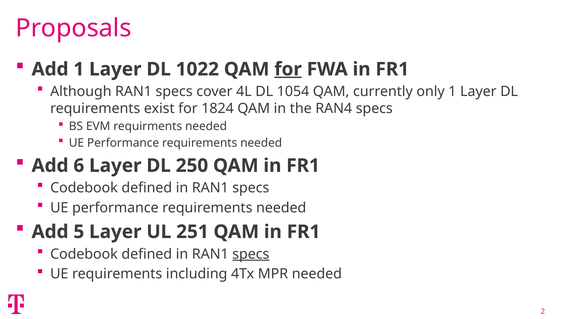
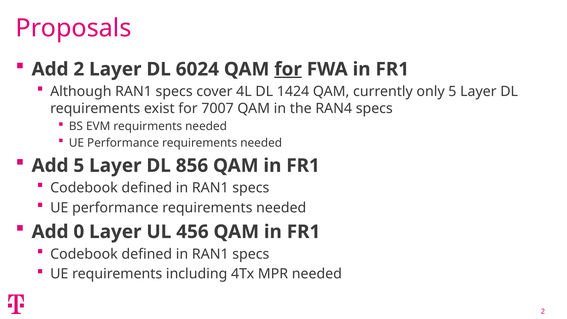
Add 1: 1 -> 2 (79, 69)
1022: 1022 -> 6024 (197, 69)
1054: 1054 -> 1424 (293, 92)
only 1: 1 -> 5 (452, 92)
1824: 1824 -> 7007 (218, 109)
Add 6: 6 -> 5 (79, 166)
250: 250 -> 856 (192, 166)
5: 5 -> 0 (79, 232)
251: 251 -> 456 (192, 232)
specs underline: present -> none (251, 254)
